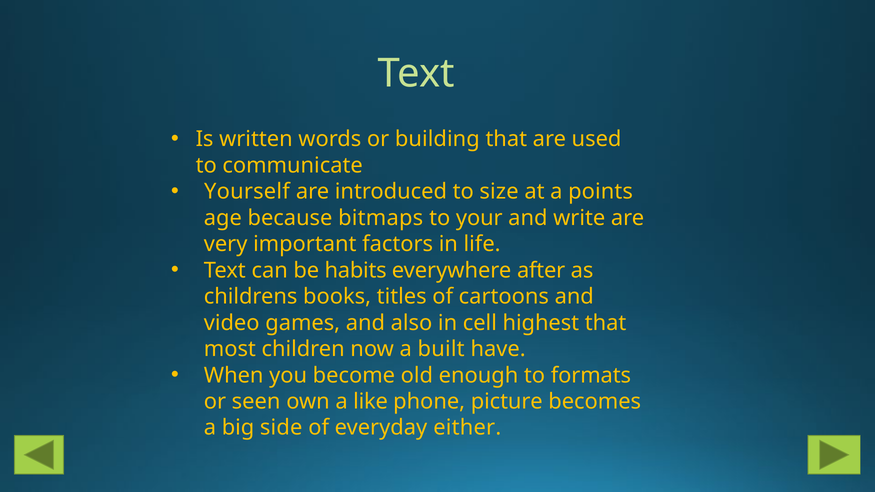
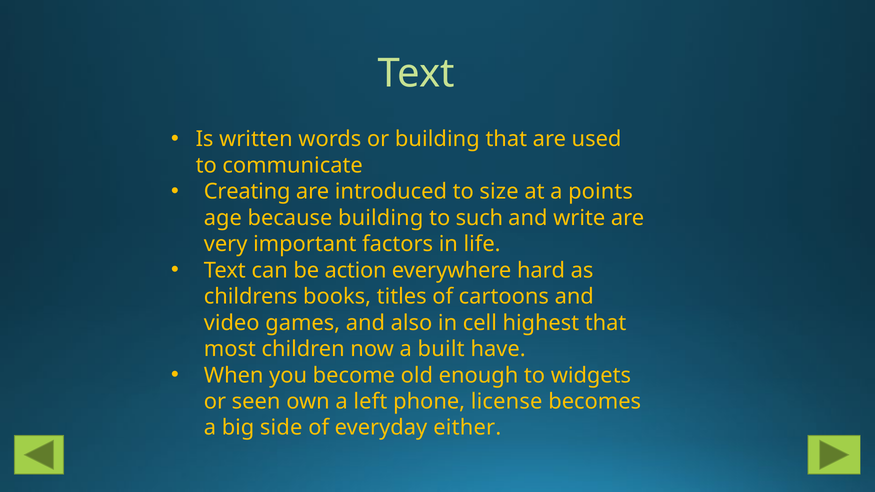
Yourself: Yourself -> Creating (247, 192)
because bitmaps: bitmaps -> building (381, 218)
your: your -> such (479, 218)
habits: habits -> action (356, 270)
after: after -> hard (541, 270)
formats: formats -> widgets (591, 375)
like: like -> left (370, 402)
picture: picture -> license (507, 402)
